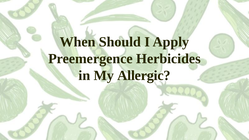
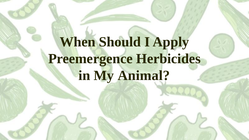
Allergic: Allergic -> Animal (144, 76)
